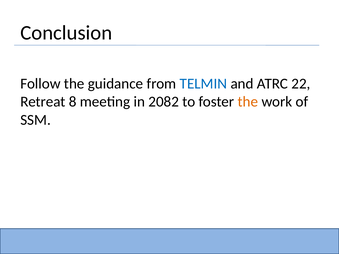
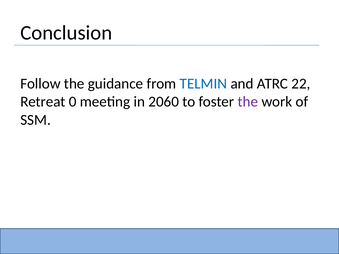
8: 8 -> 0 (73, 102)
2082: 2082 -> 2060 (164, 102)
the colour: orange -> purple (248, 102)
